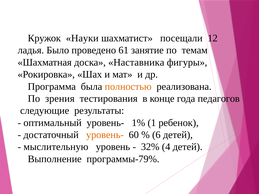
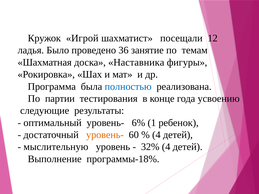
Науки: Науки -> Игрой (82, 38)
61: 61 -> 36 (124, 50)
полностью colour: orange -> blue (128, 87)
зрения: зрения -> партии (60, 99)
педагогов: педагогов -> усвоению (219, 99)
1%: 1% -> 6% (138, 123)
6: 6 -> 4 (156, 135)
программы-79%: программы-79% -> программы-18% (123, 159)
